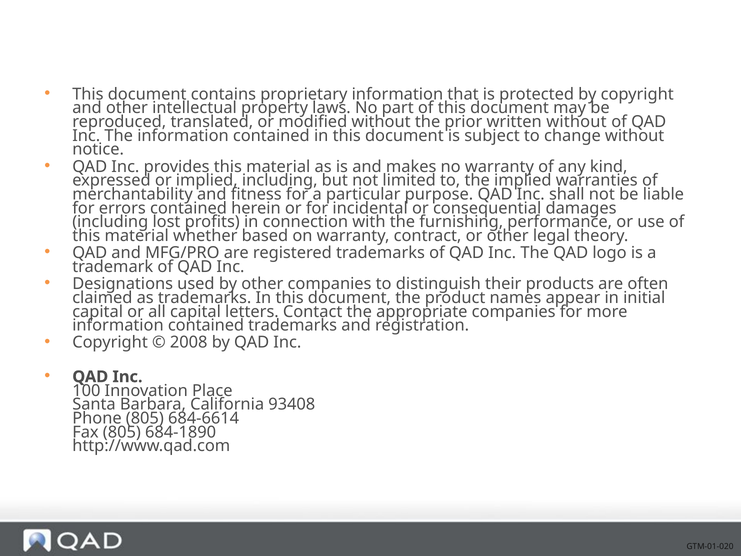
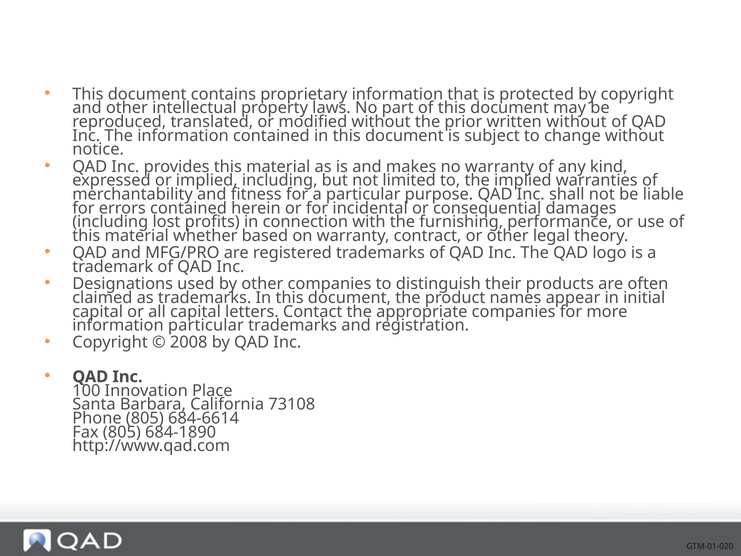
contained: contained -> particular (206, 325)
93408: 93408 -> 73108 (292, 404)
